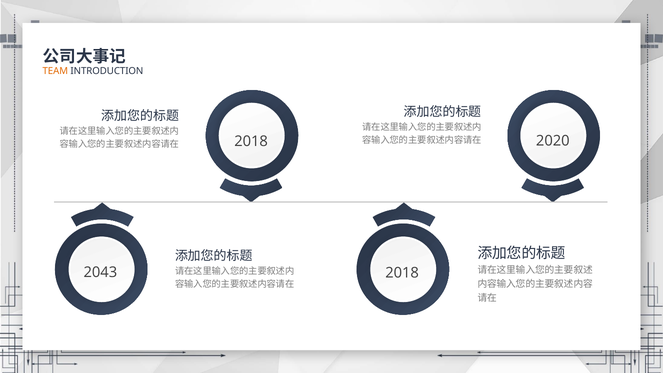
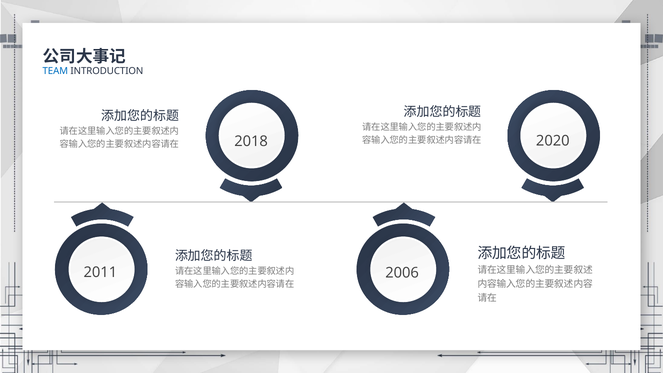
TEAM colour: orange -> blue (55, 71)
2043: 2043 -> 2011 (100, 272)
2018: 2018 -> 2006 (402, 273)
